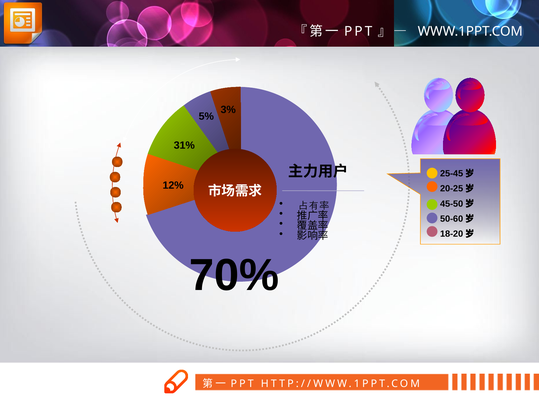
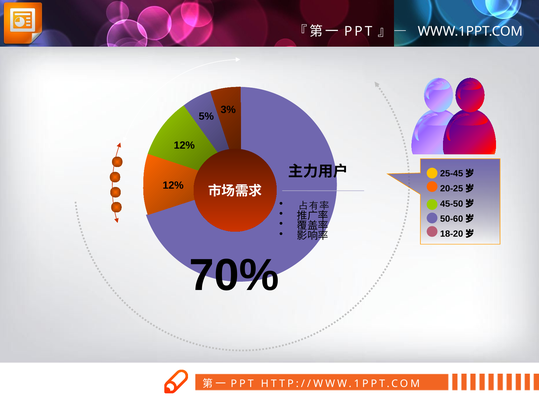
31%: 31% -> 12% (184, 146)
